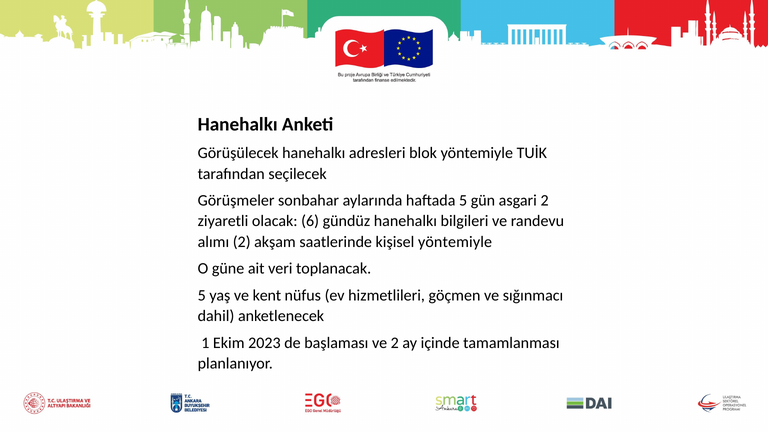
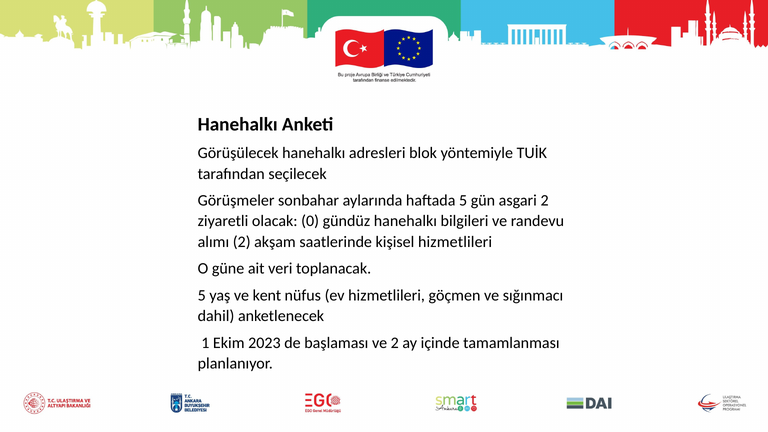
6: 6 -> 0 (310, 221)
kişisel yöntemiyle: yöntemiyle -> hizmetlileri (455, 242)
